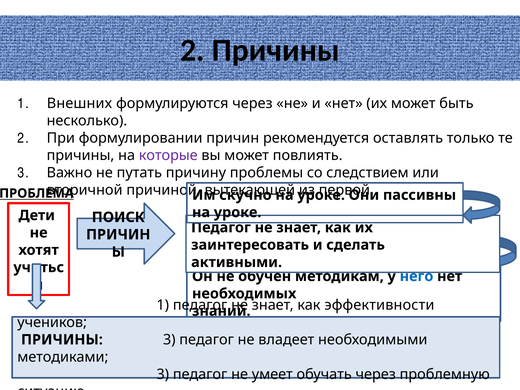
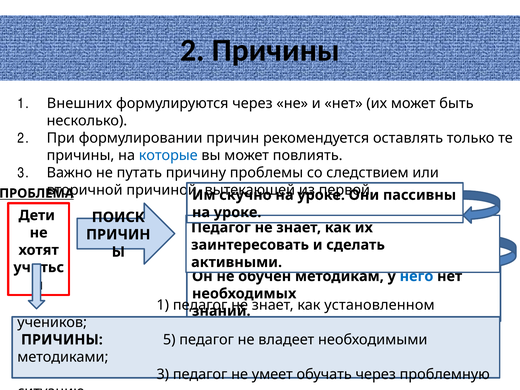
которые colour: purple -> blue (168, 155)
эффективности: эффективности -> установленном (379, 305)
ПРИЧИНЫ 3: 3 -> 5 (169, 340)
